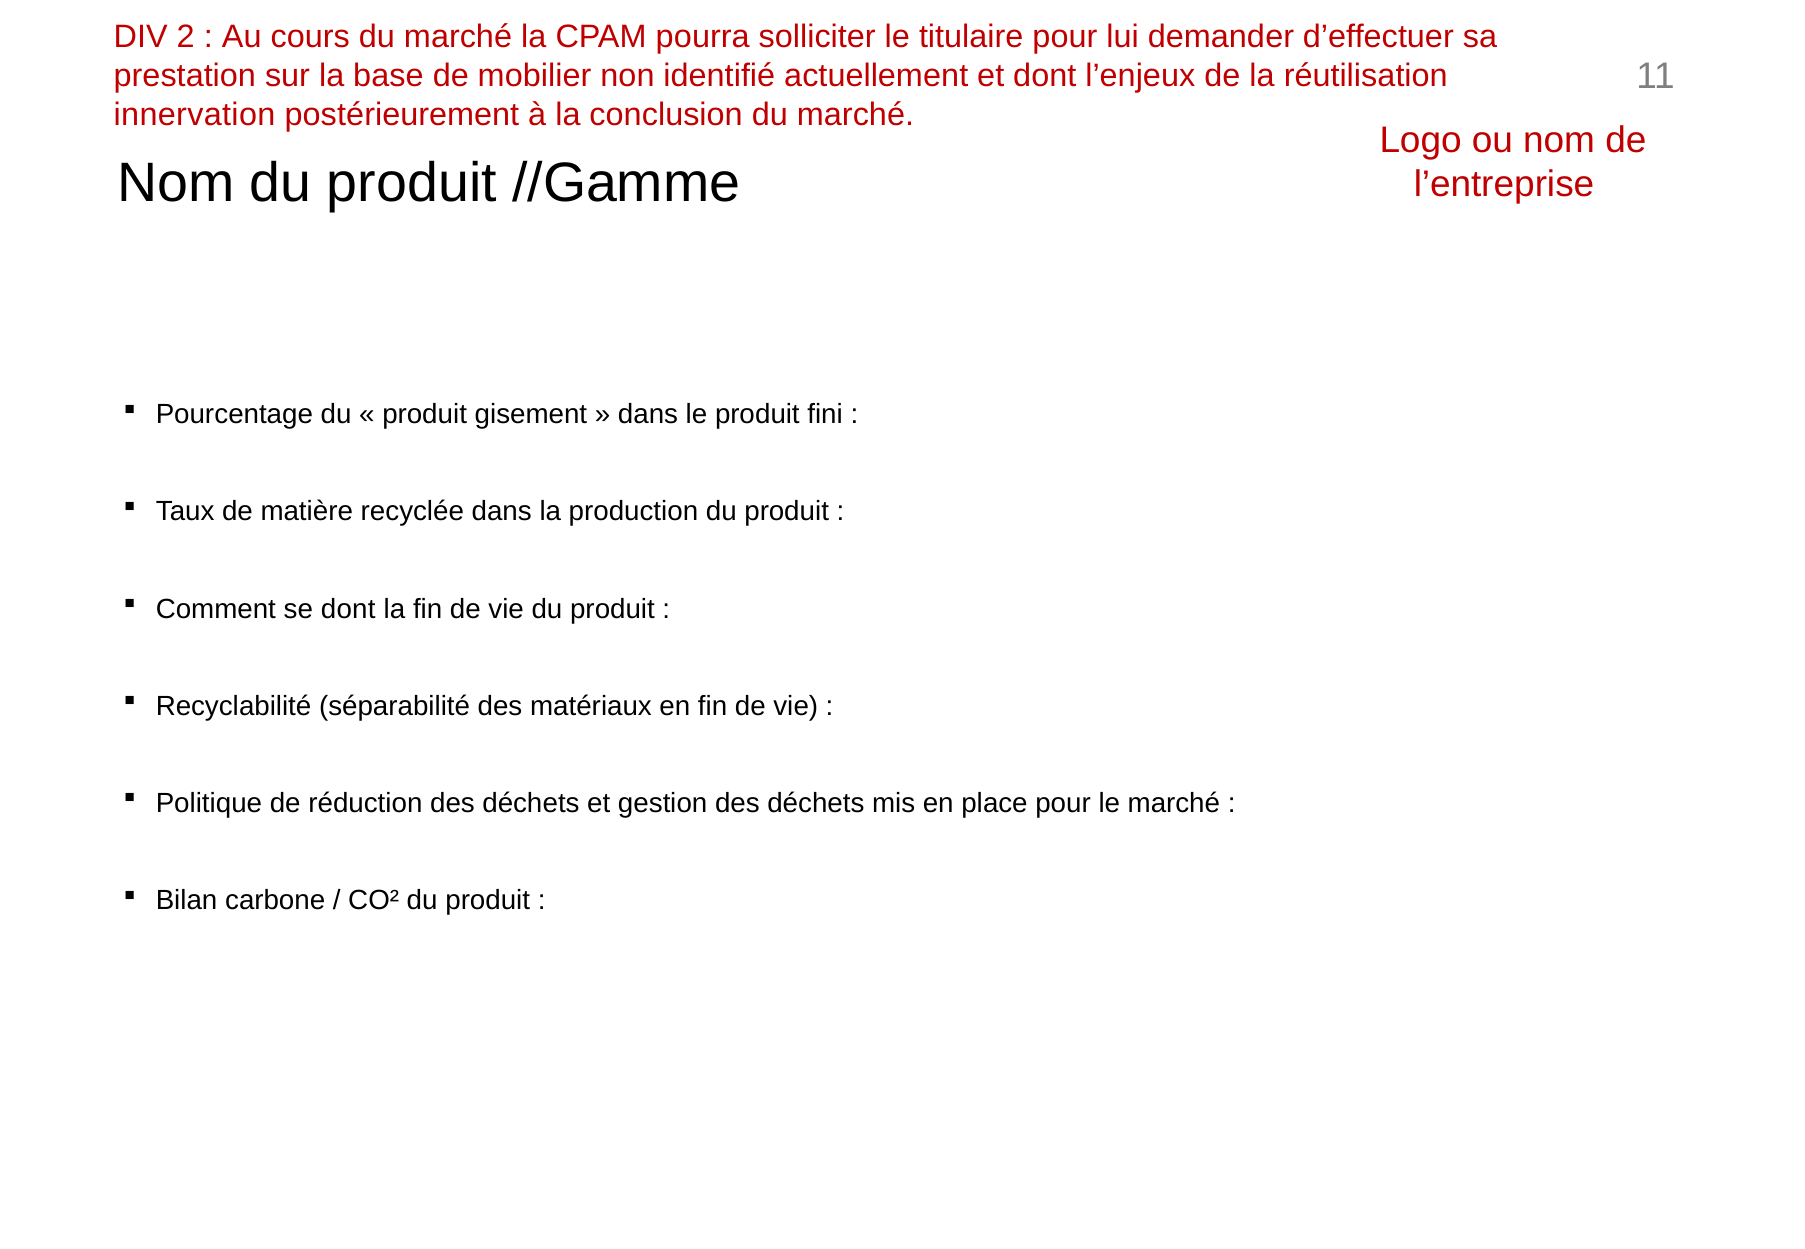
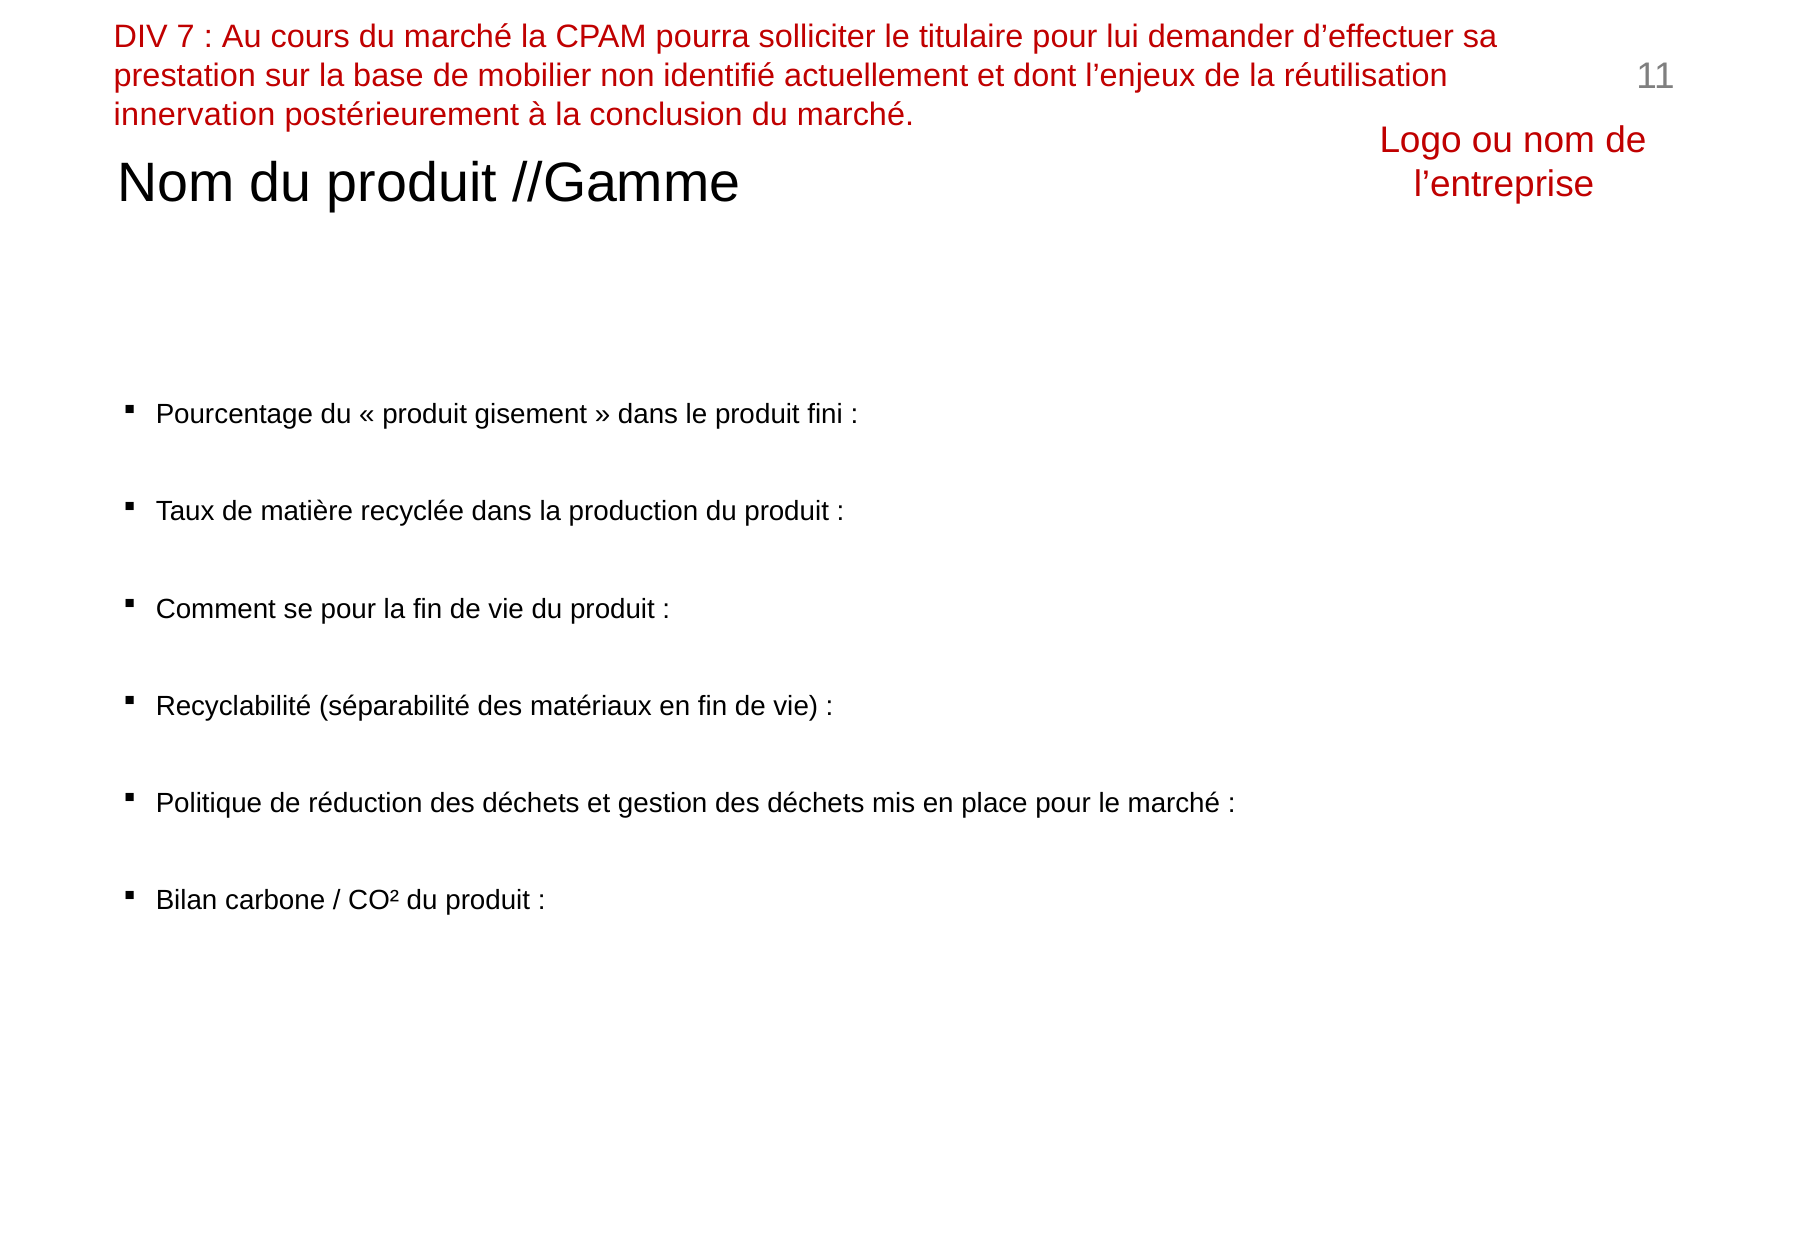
2: 2 -> 7 (186, 37)
se dont: dont -> pour (348, 609)
